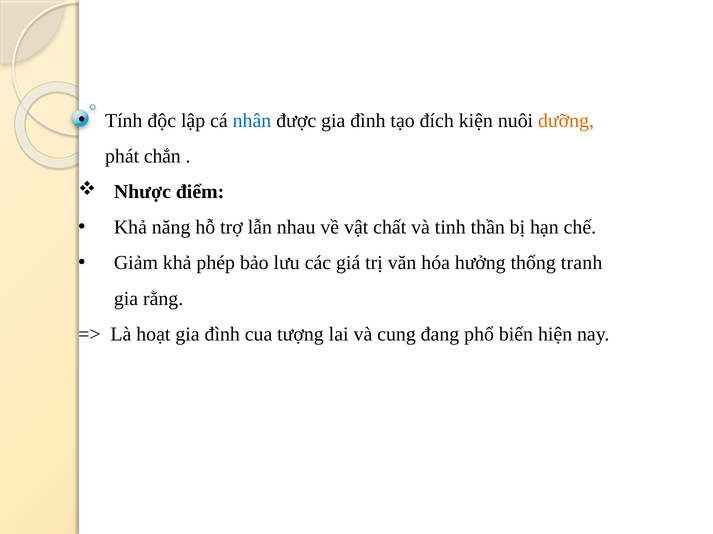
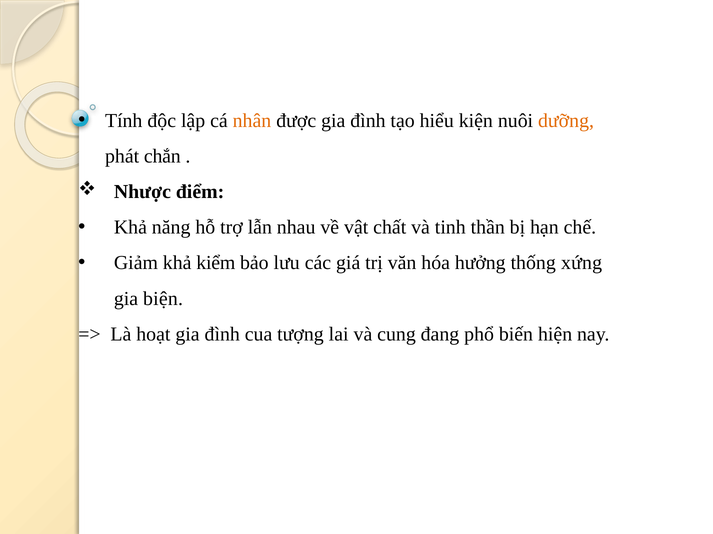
nhân colour: blue -> orange (252, 121)
đích: đích -> hiểu (437, 121)
phép: phép -> kiểm (216, 263)
tranh: tranh -> xứng (582, 263)
rằng: rằng -> biện (163, 299)
